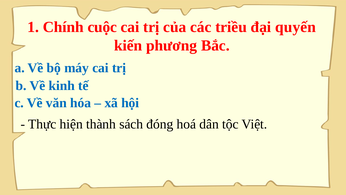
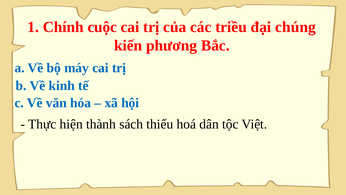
quyến: quyến -> chúng (296, 27)
đóng: đóng -> thiếu (160, 124)
